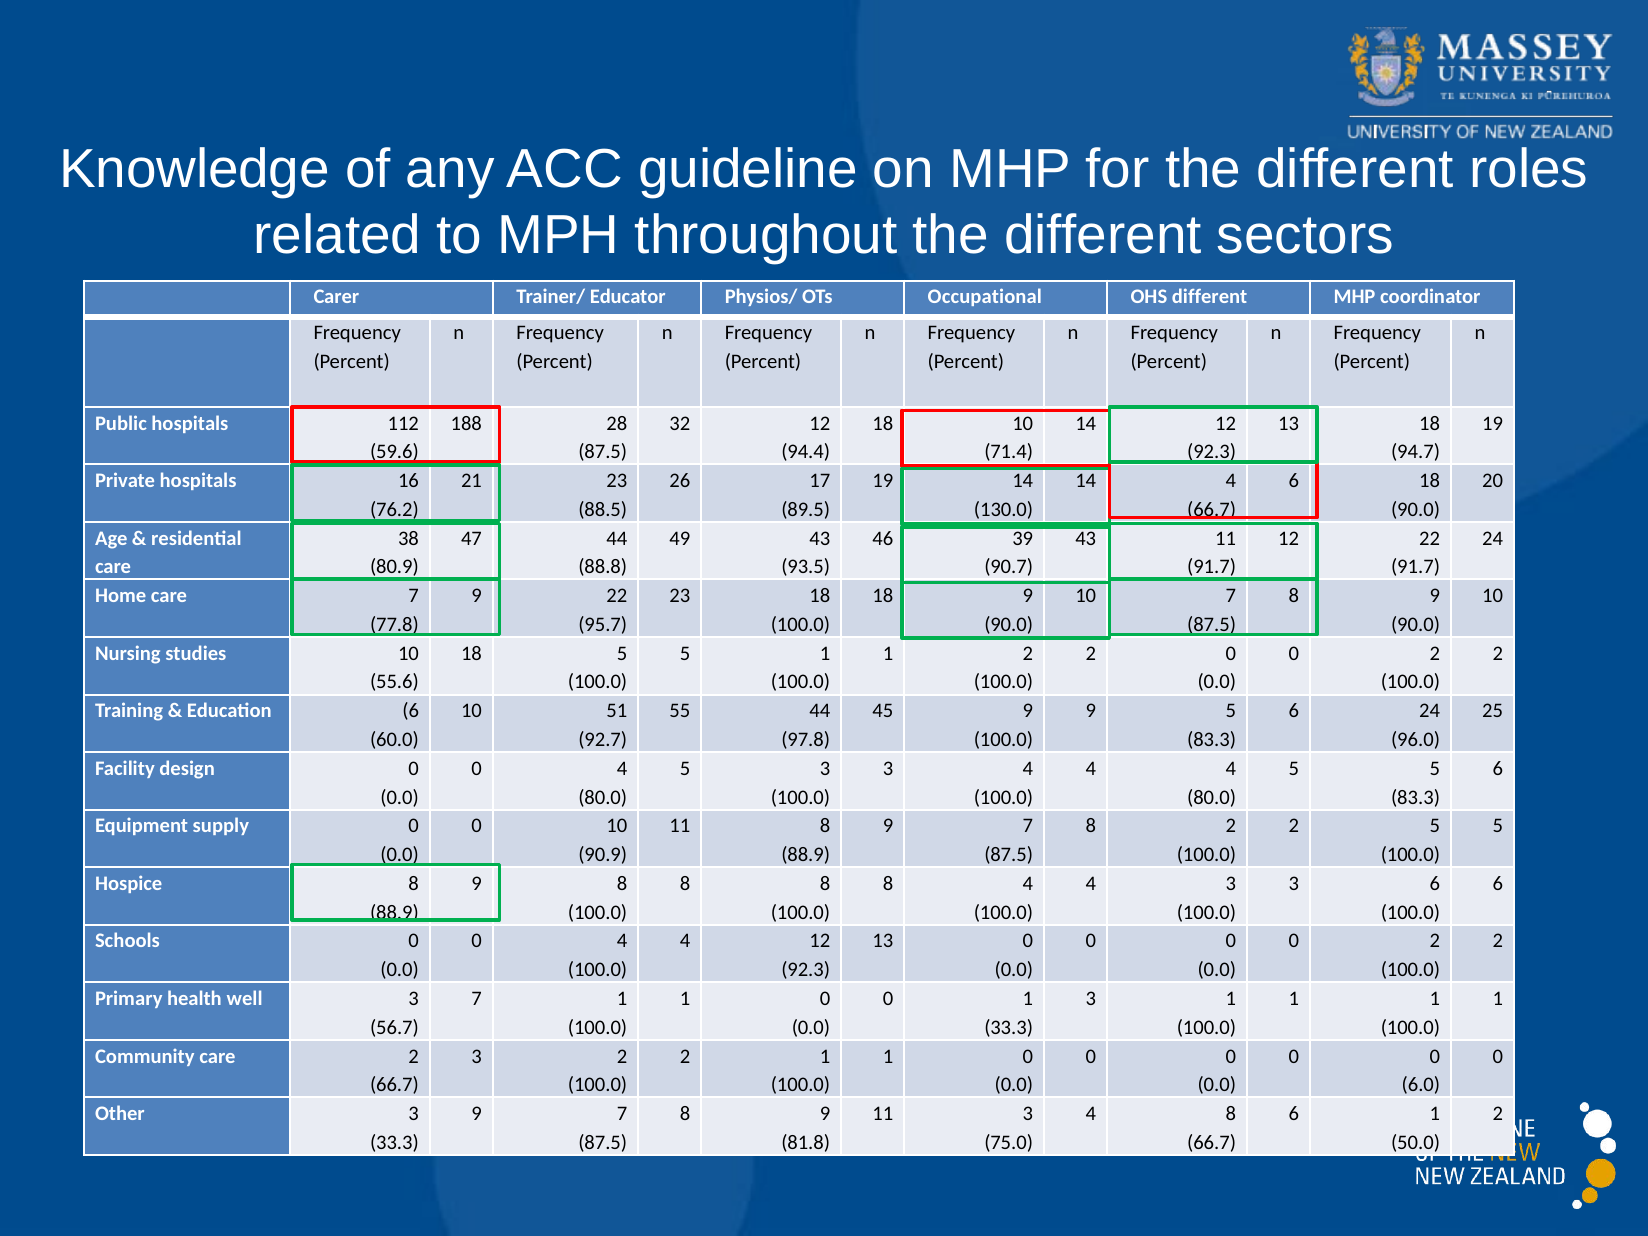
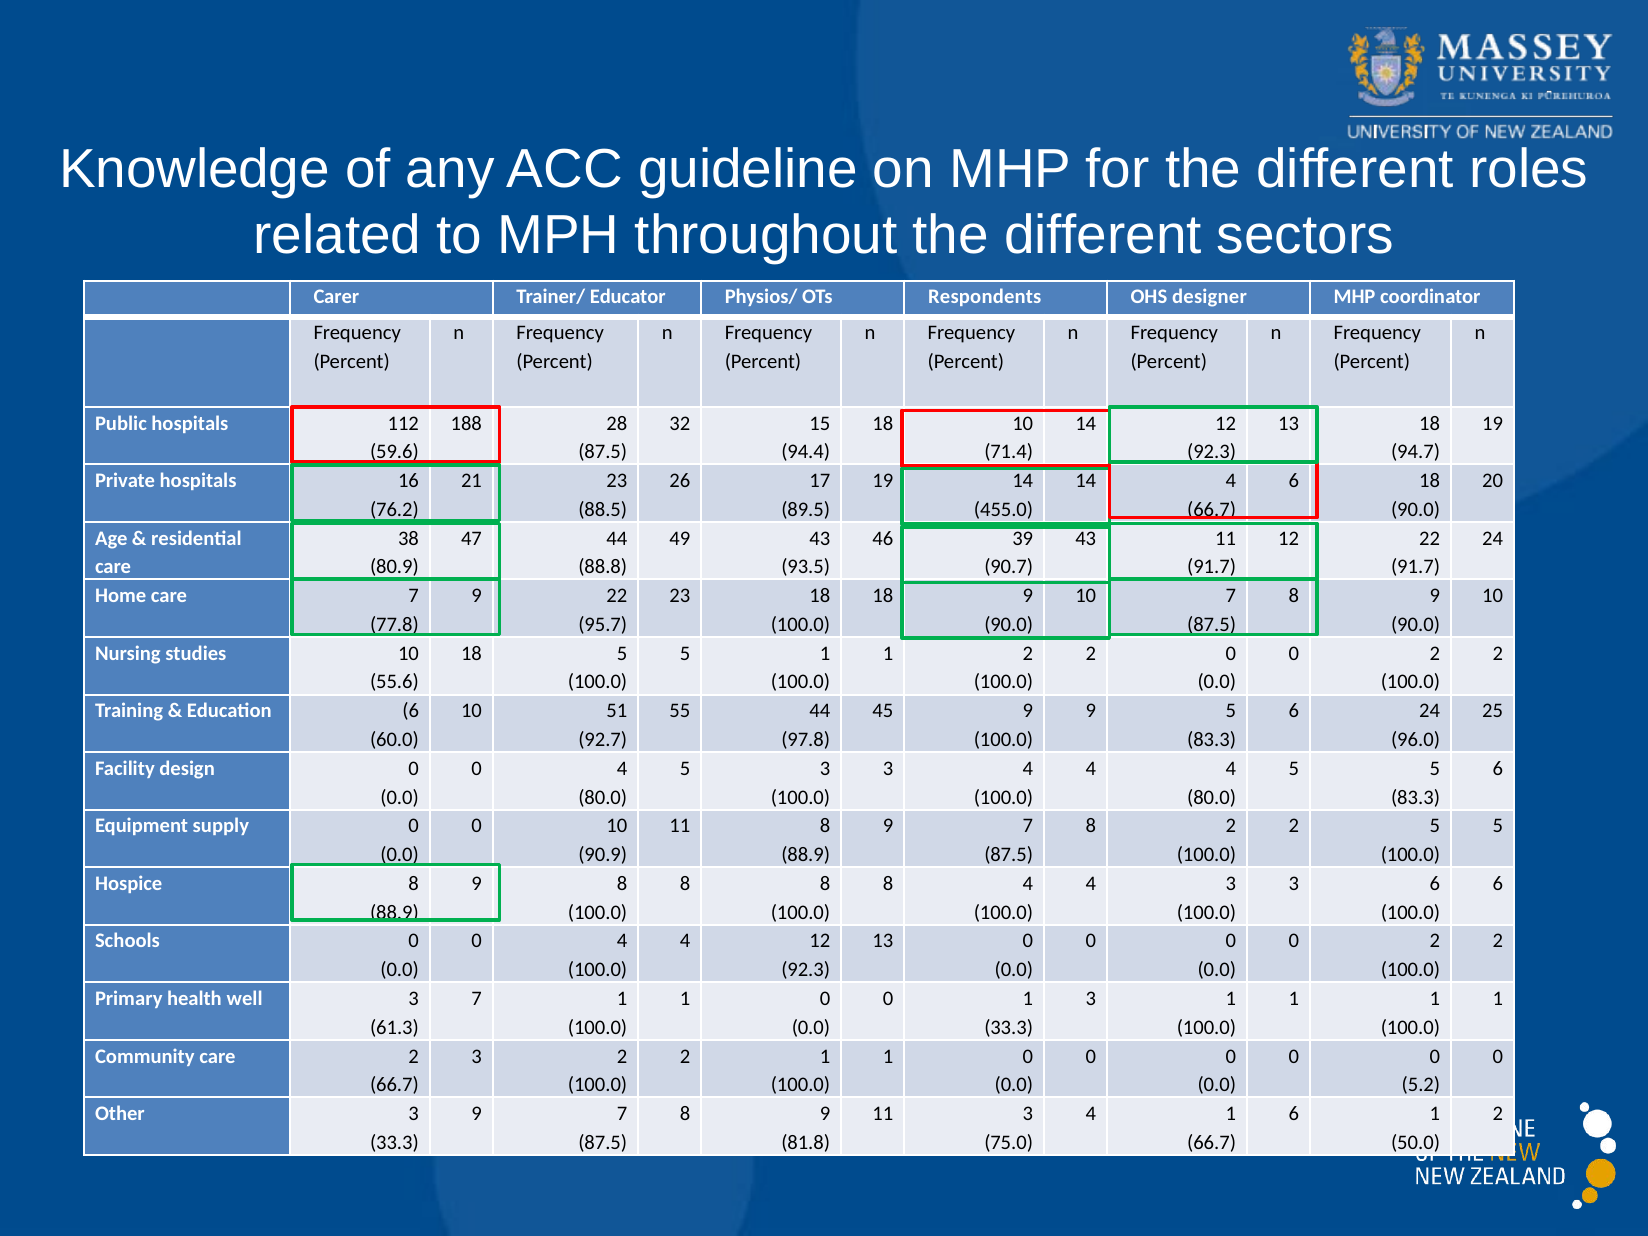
Occupational: Occupational -> Respondents (985, 297)
OHS different: different -> designer (1210, 297)
32 12: 12 -> 15 (820, 423)
130.0: 130.0 -> 455.0 (1004, 510)
56.7: 56.7 -> 61.3 (394, 1027)
6.0: 6.0 -> 5.2 (1421, 1085)
4 8: 8 -> 1 (1231, 1114)
